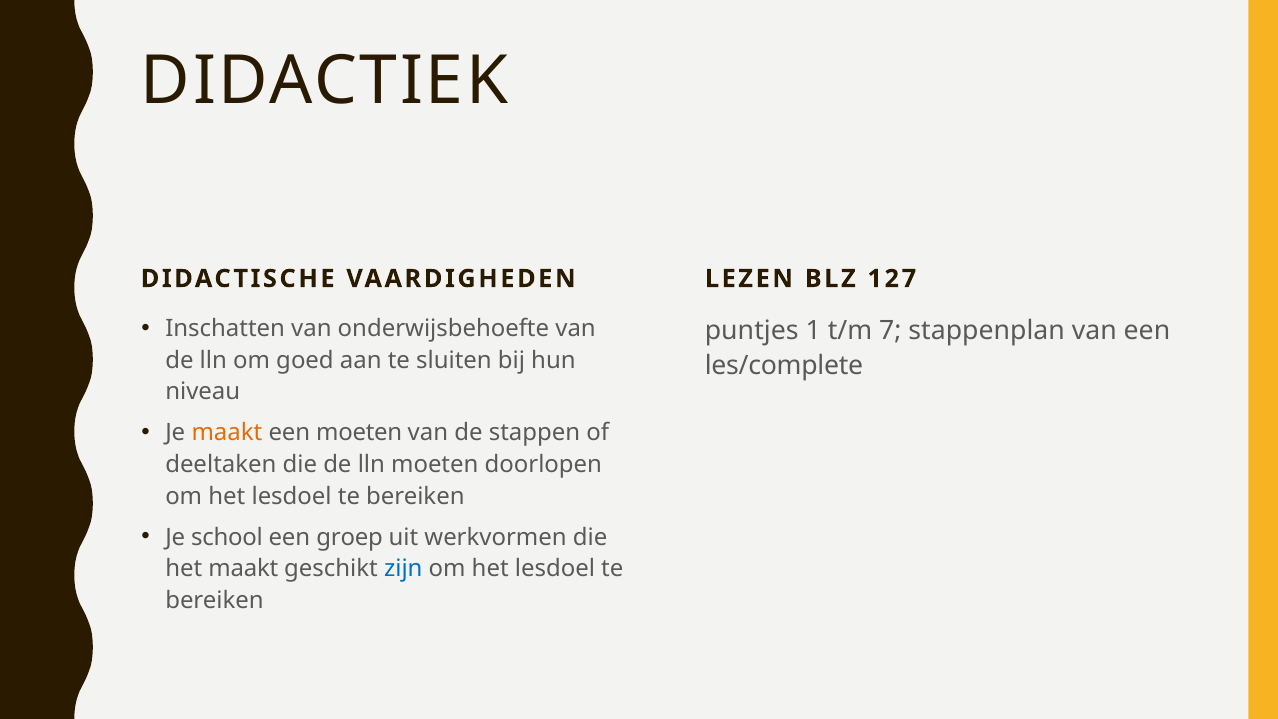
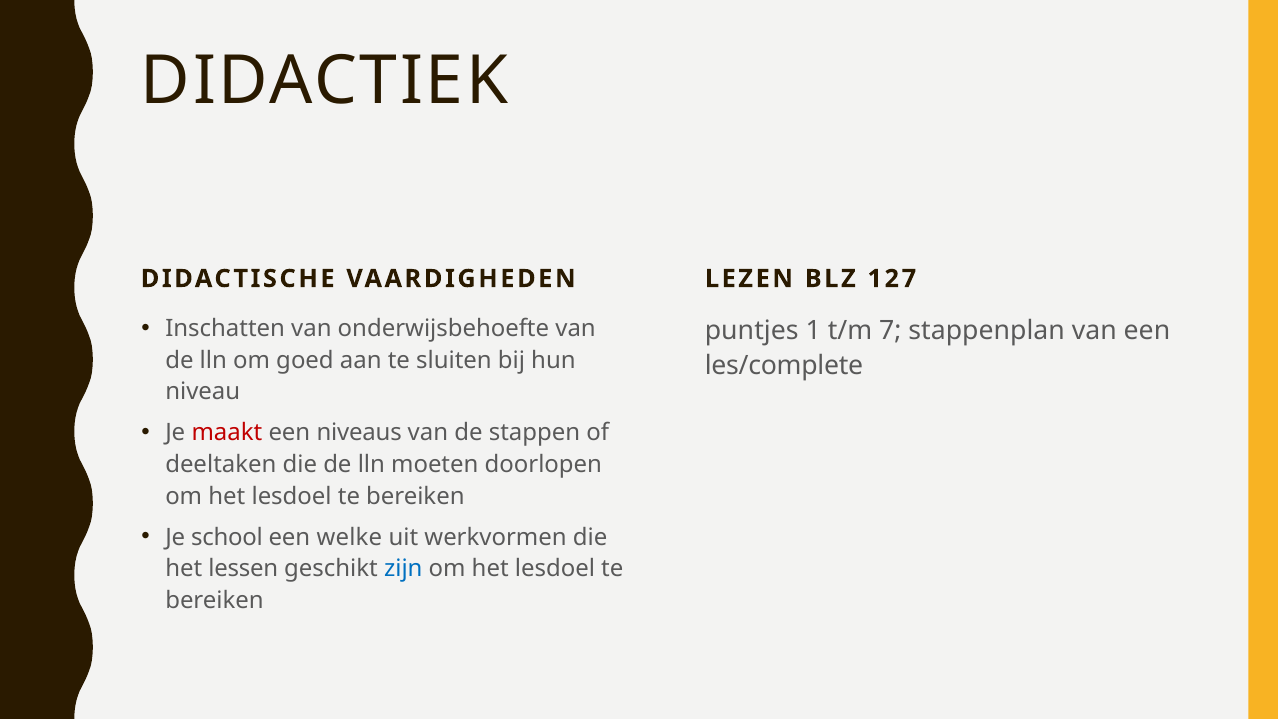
maakt colour: orange -> red (227, 433)
een moeten: moeten -> niveaus (359, 433)
groep: groep -> welke (349, 537)
het maakt: maakt -> lessen (243, 569)
